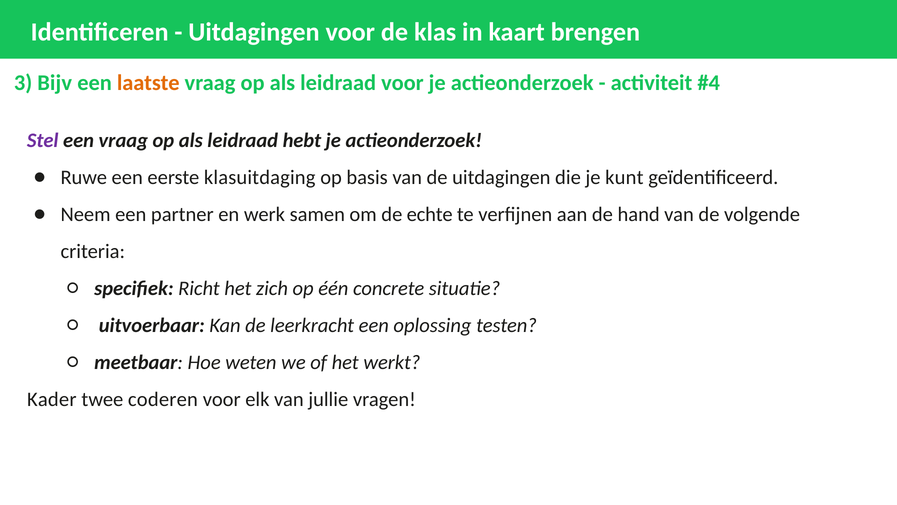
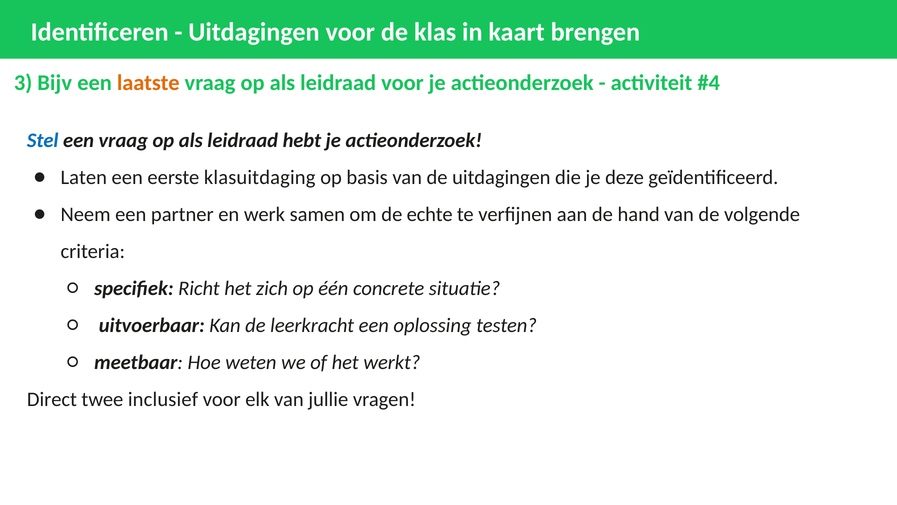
Stel colour: purple -> blue (43, 140)
Ruwe: Ruwe -> Laten (84, 177)
kunt: kunt -> deze (625, 177)
Kader: Kader -> Direct (52, 399)
coderen: coderen -> inclusief (163, 399)
